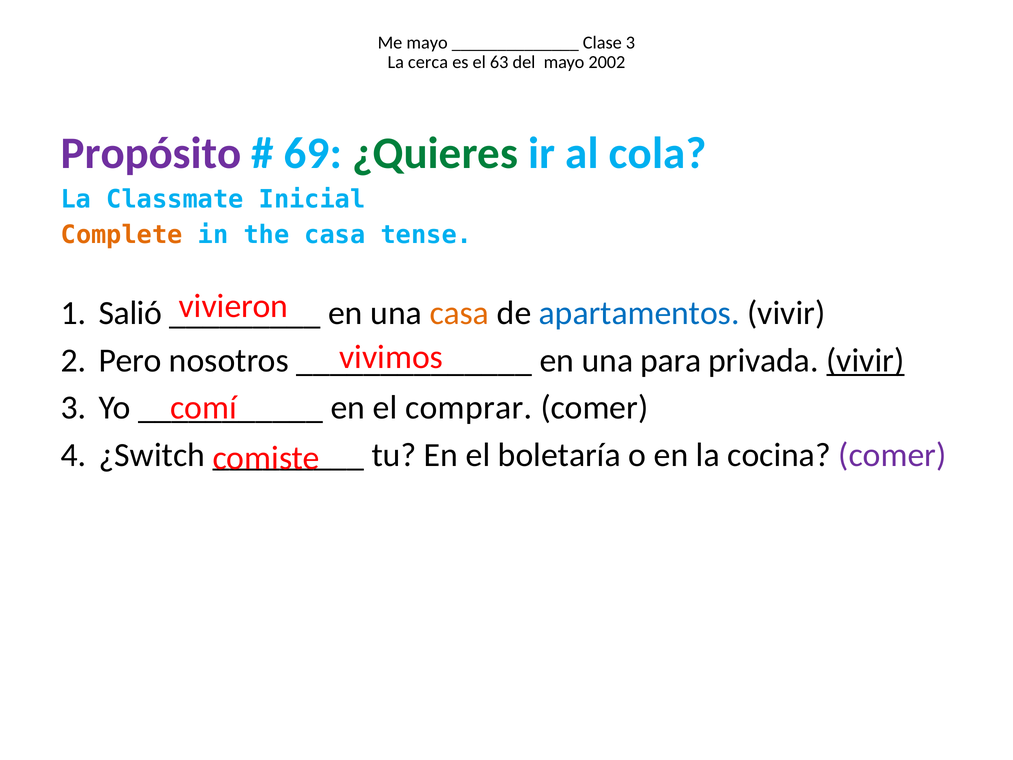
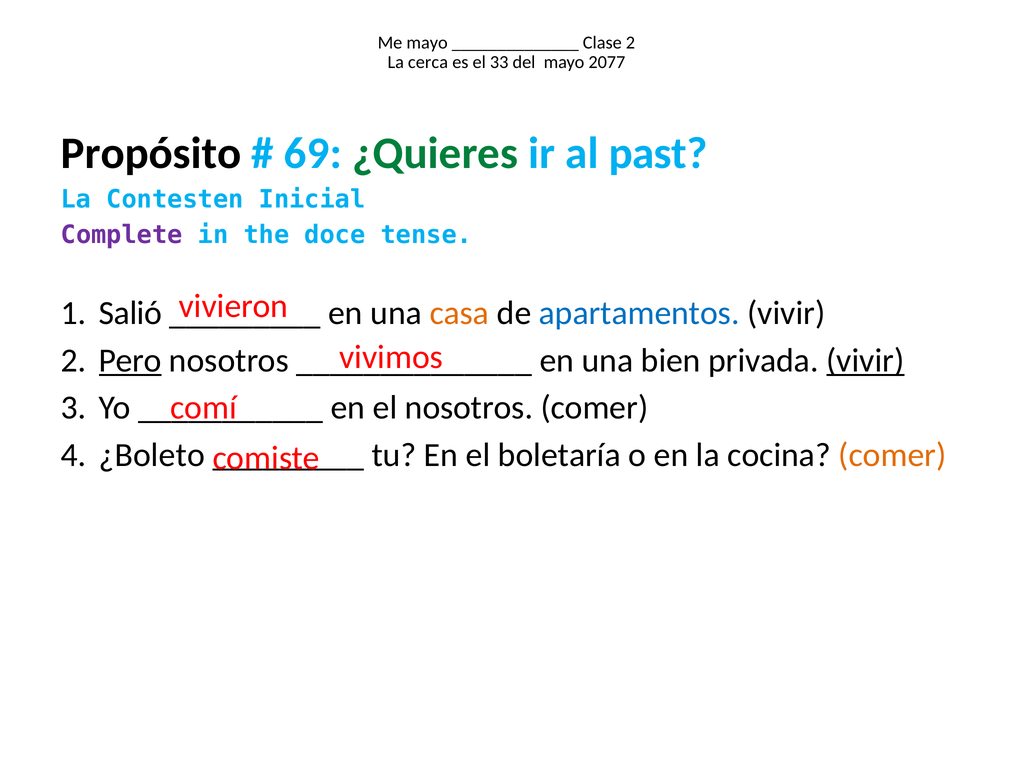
Clase 3: 3 -> 2 (630, 43)
63: 63 -> 33 (499, 62)
2002: 2002 -> 2077 (607, 62)
Propósito colour: purple -> black (151, 153)
cola: cola -> past (658, 153)
Classmate: Classmate -> Contesten (175, 199)
Complete colour: orange -> purple (122, 235)
the casa: casa -> doce (335, 235)
Pero underline: none -> present (130, 360)
para: para -> bien (671, 360)
el comprar: comprar -> nosotros (469, 408)
¿Switch: ¿Switch -> ¿Boleto (152, 455)
comer colour: purple -> orange (892, 455)
